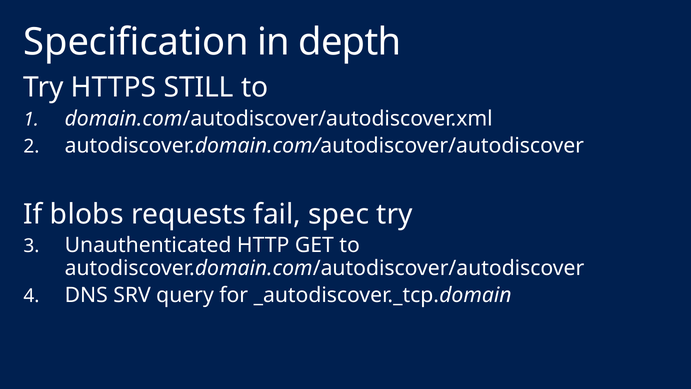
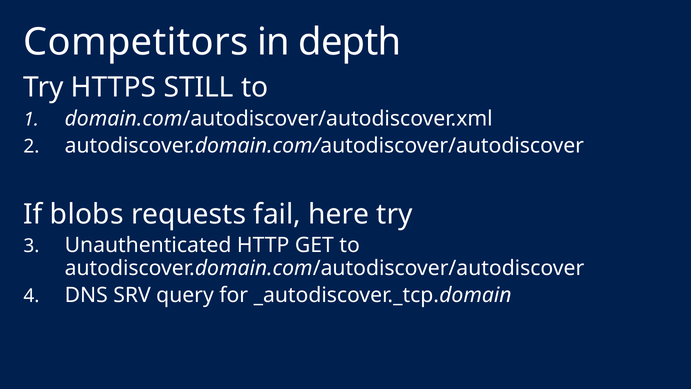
Specification: Specification -> Competitors (136, 42)
spec: spec -> here (339, 214)
